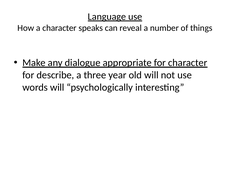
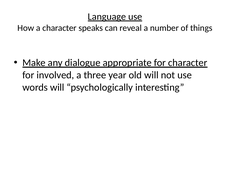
describe: describe -> involved (55, 75)
